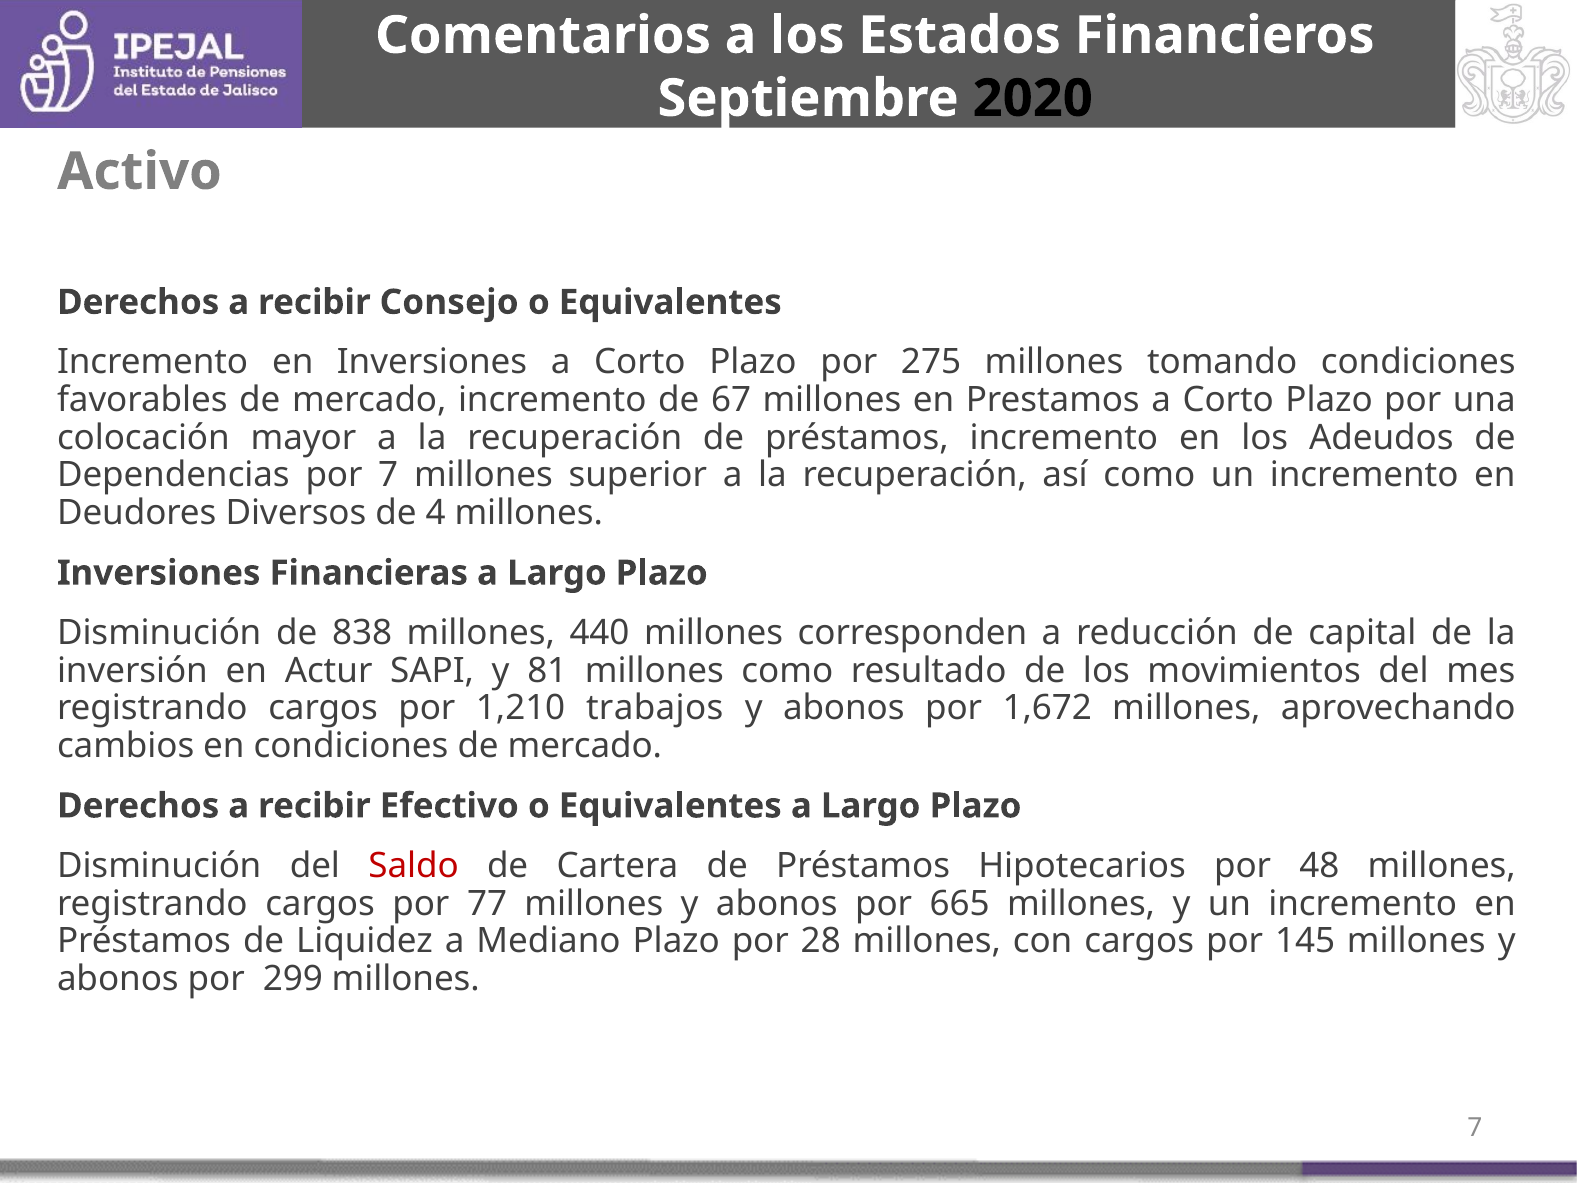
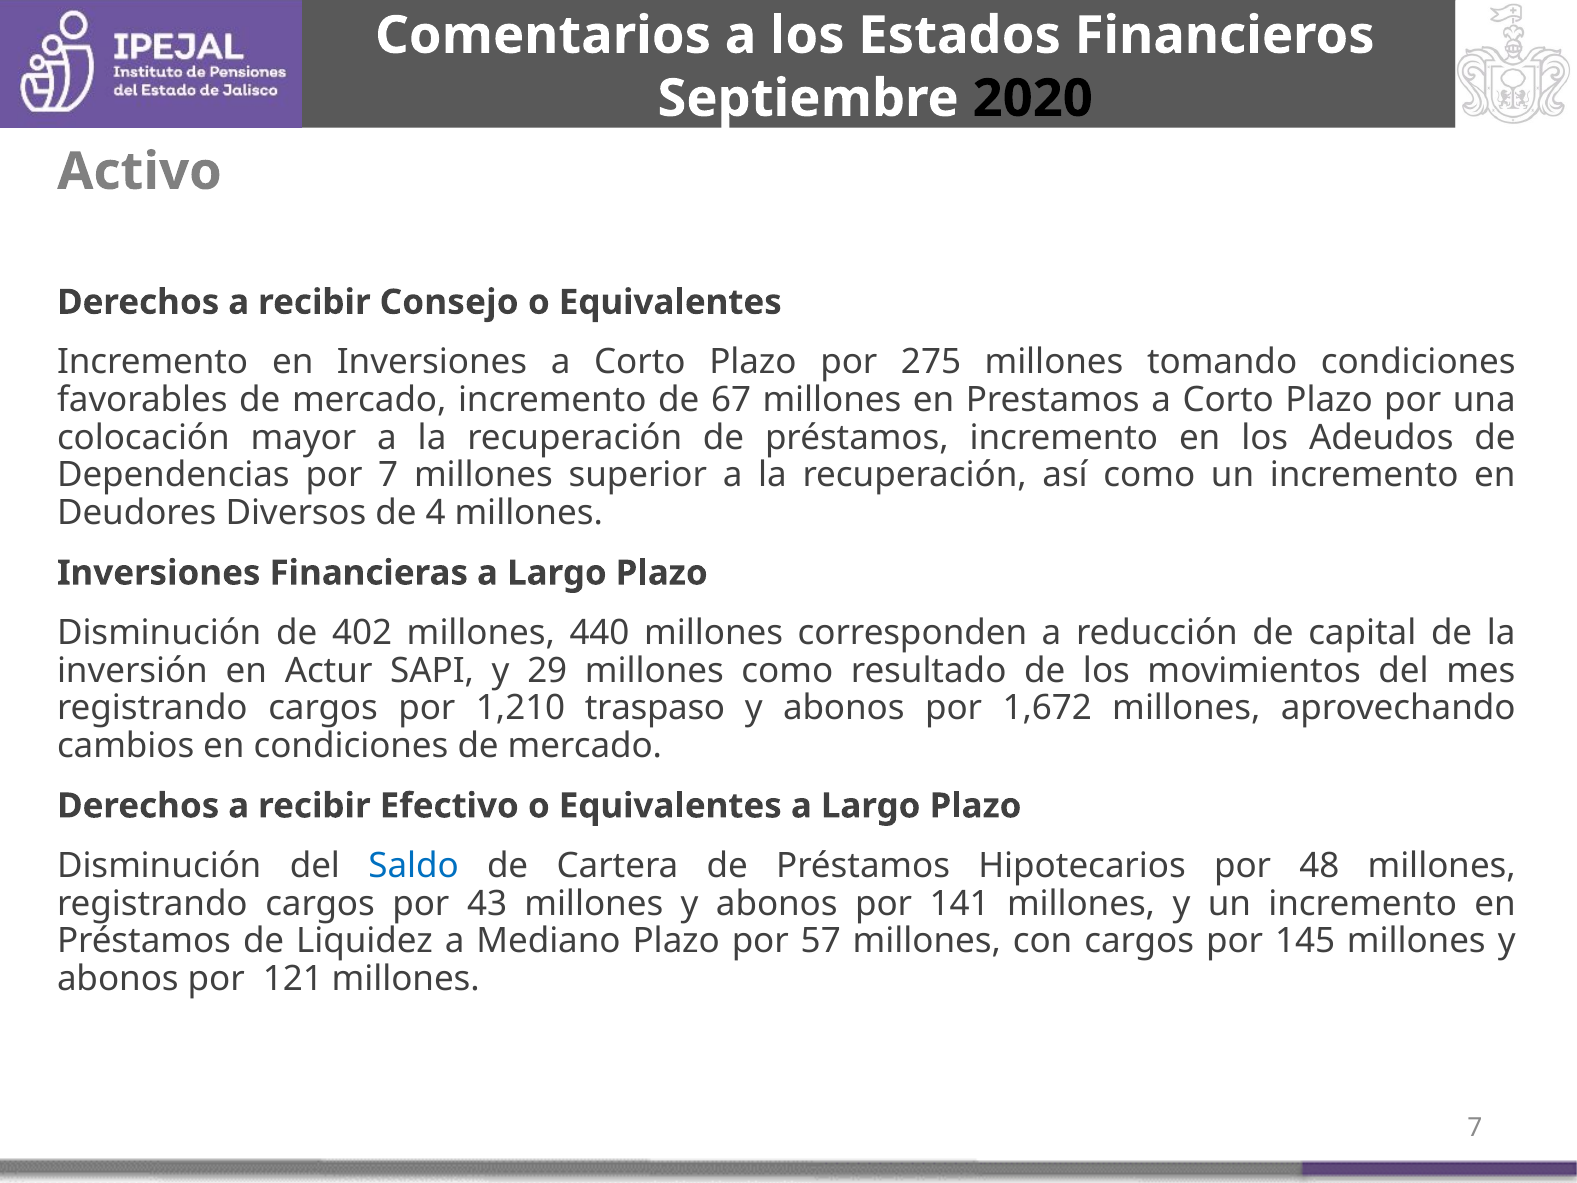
838: 838 -> 402 (362, 633)
81: 81 -> 29 (547, 670)
trabajos: trabajos -> traspaso (655, 708)
Saldo colour: red -> blue (414, 865)
77: 77 -> 43 (487, 903)
665: 665 -> 141 (960, 903)
28: 28 -> 57 (821, 941)
299: 299 -> 121 (293, 979)
